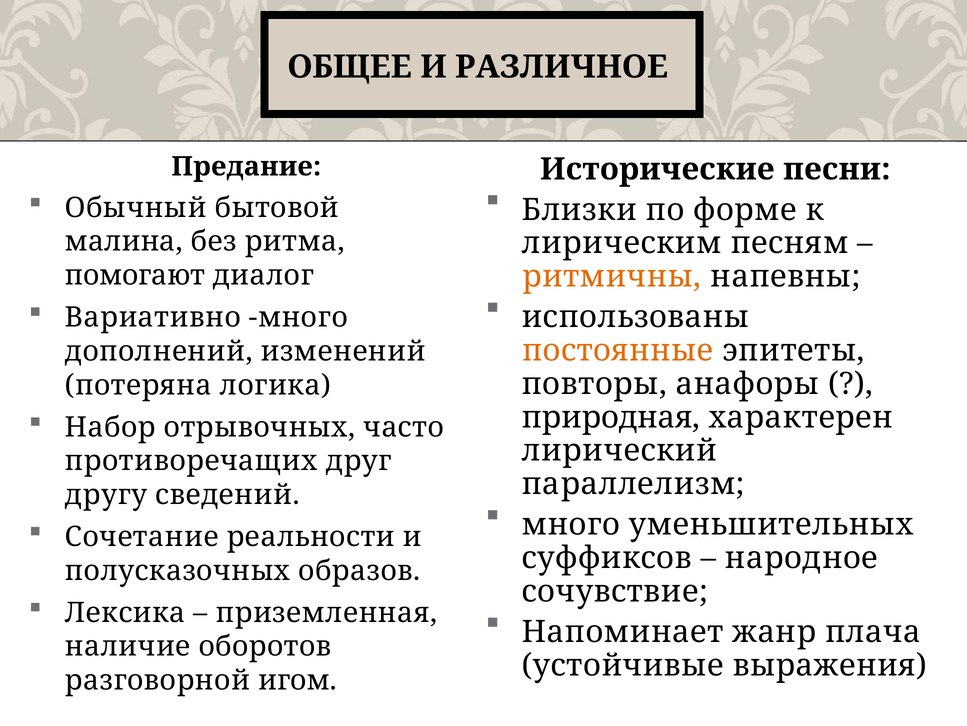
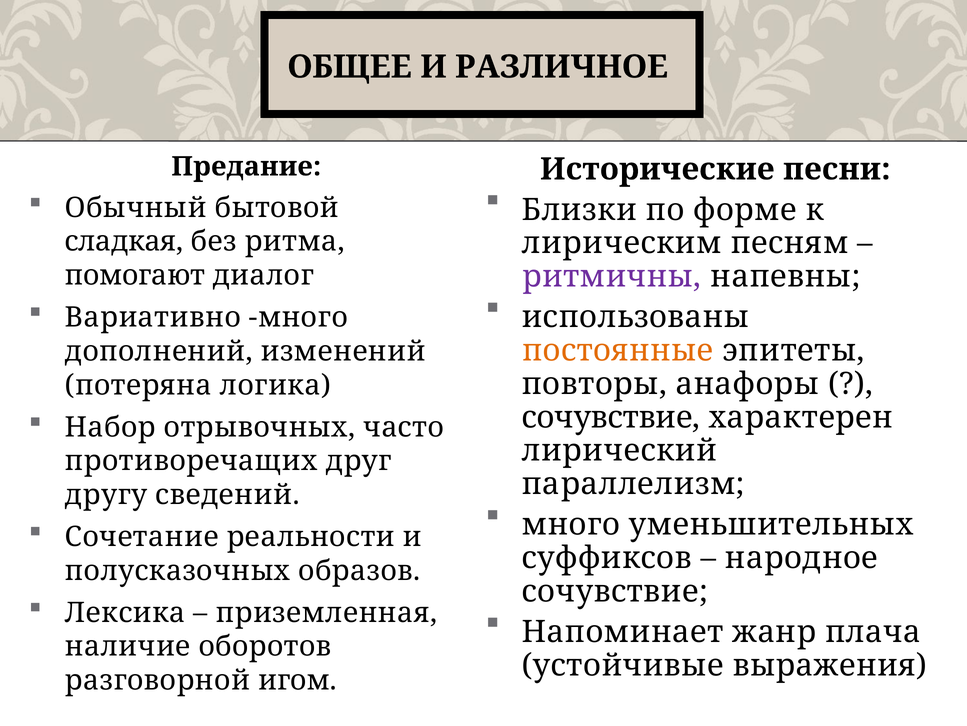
малина: малина -> сладкая (124, 241)
ритмичны colour: orange -> purple (612, 276)
природная: природная -> сочувствие (611, 417)
